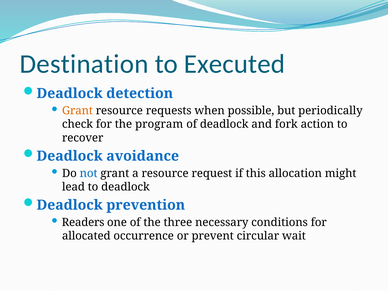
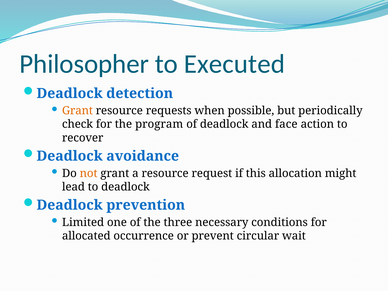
Destination: Destination -> Philosopher (84, 64)
fork: fork -> face (286, 124)
not colour: blue -> orange (89, 173)
Readers: Readers -> Limited (83, 222)
